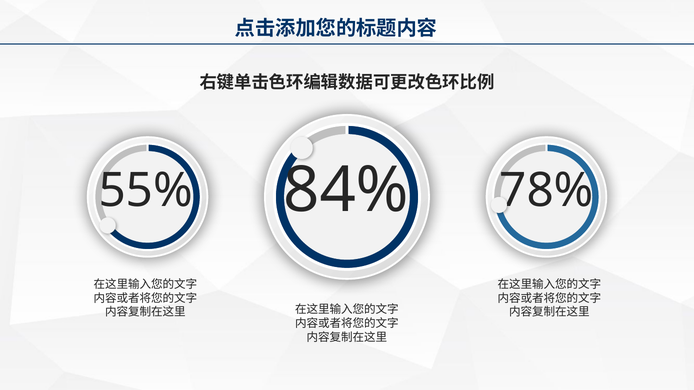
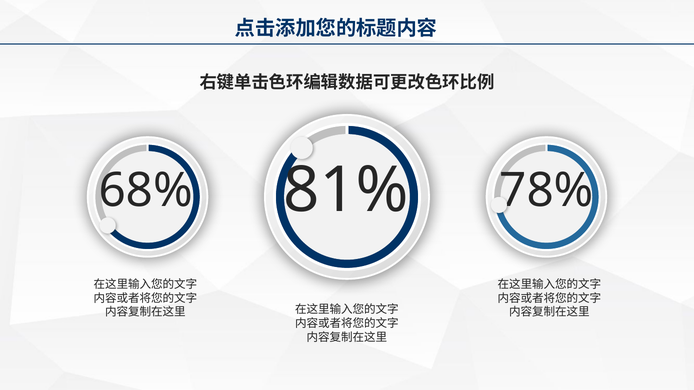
84%: 84% -> 81% (346, 191)
55%: 55% -> 68% (146, 191)
